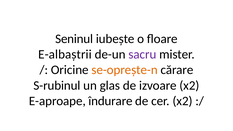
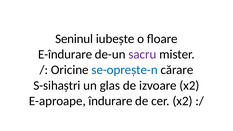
E-albaștrii: E-albaștrii -> E-îndurare (65, 54)
se-oprește-n colour: orange -> blue (125, 70)
S-rubinul: S-rubinul -> S-sihaștri (57, 85)
